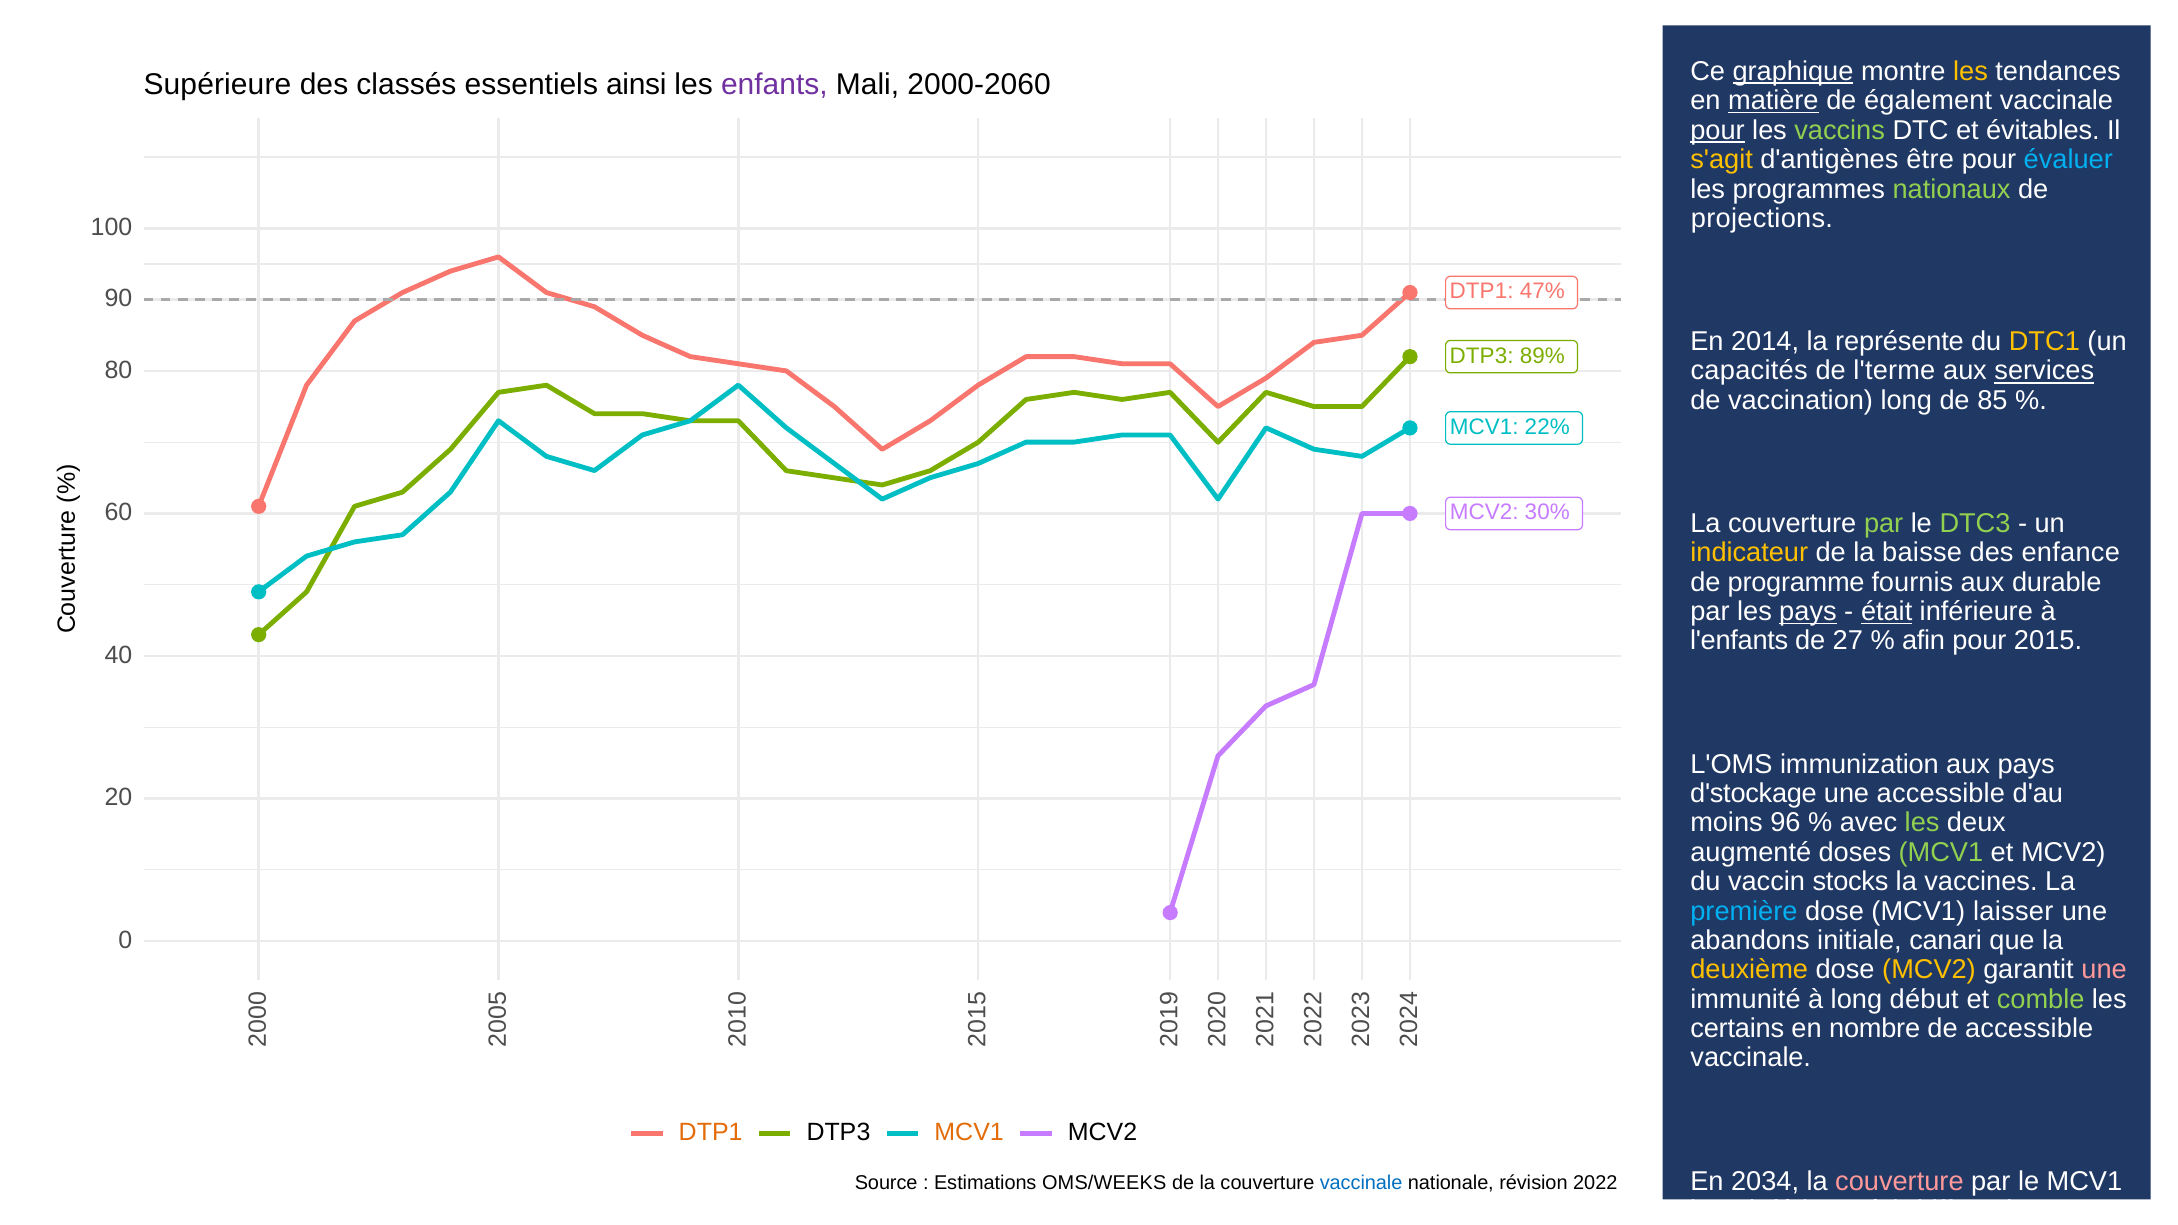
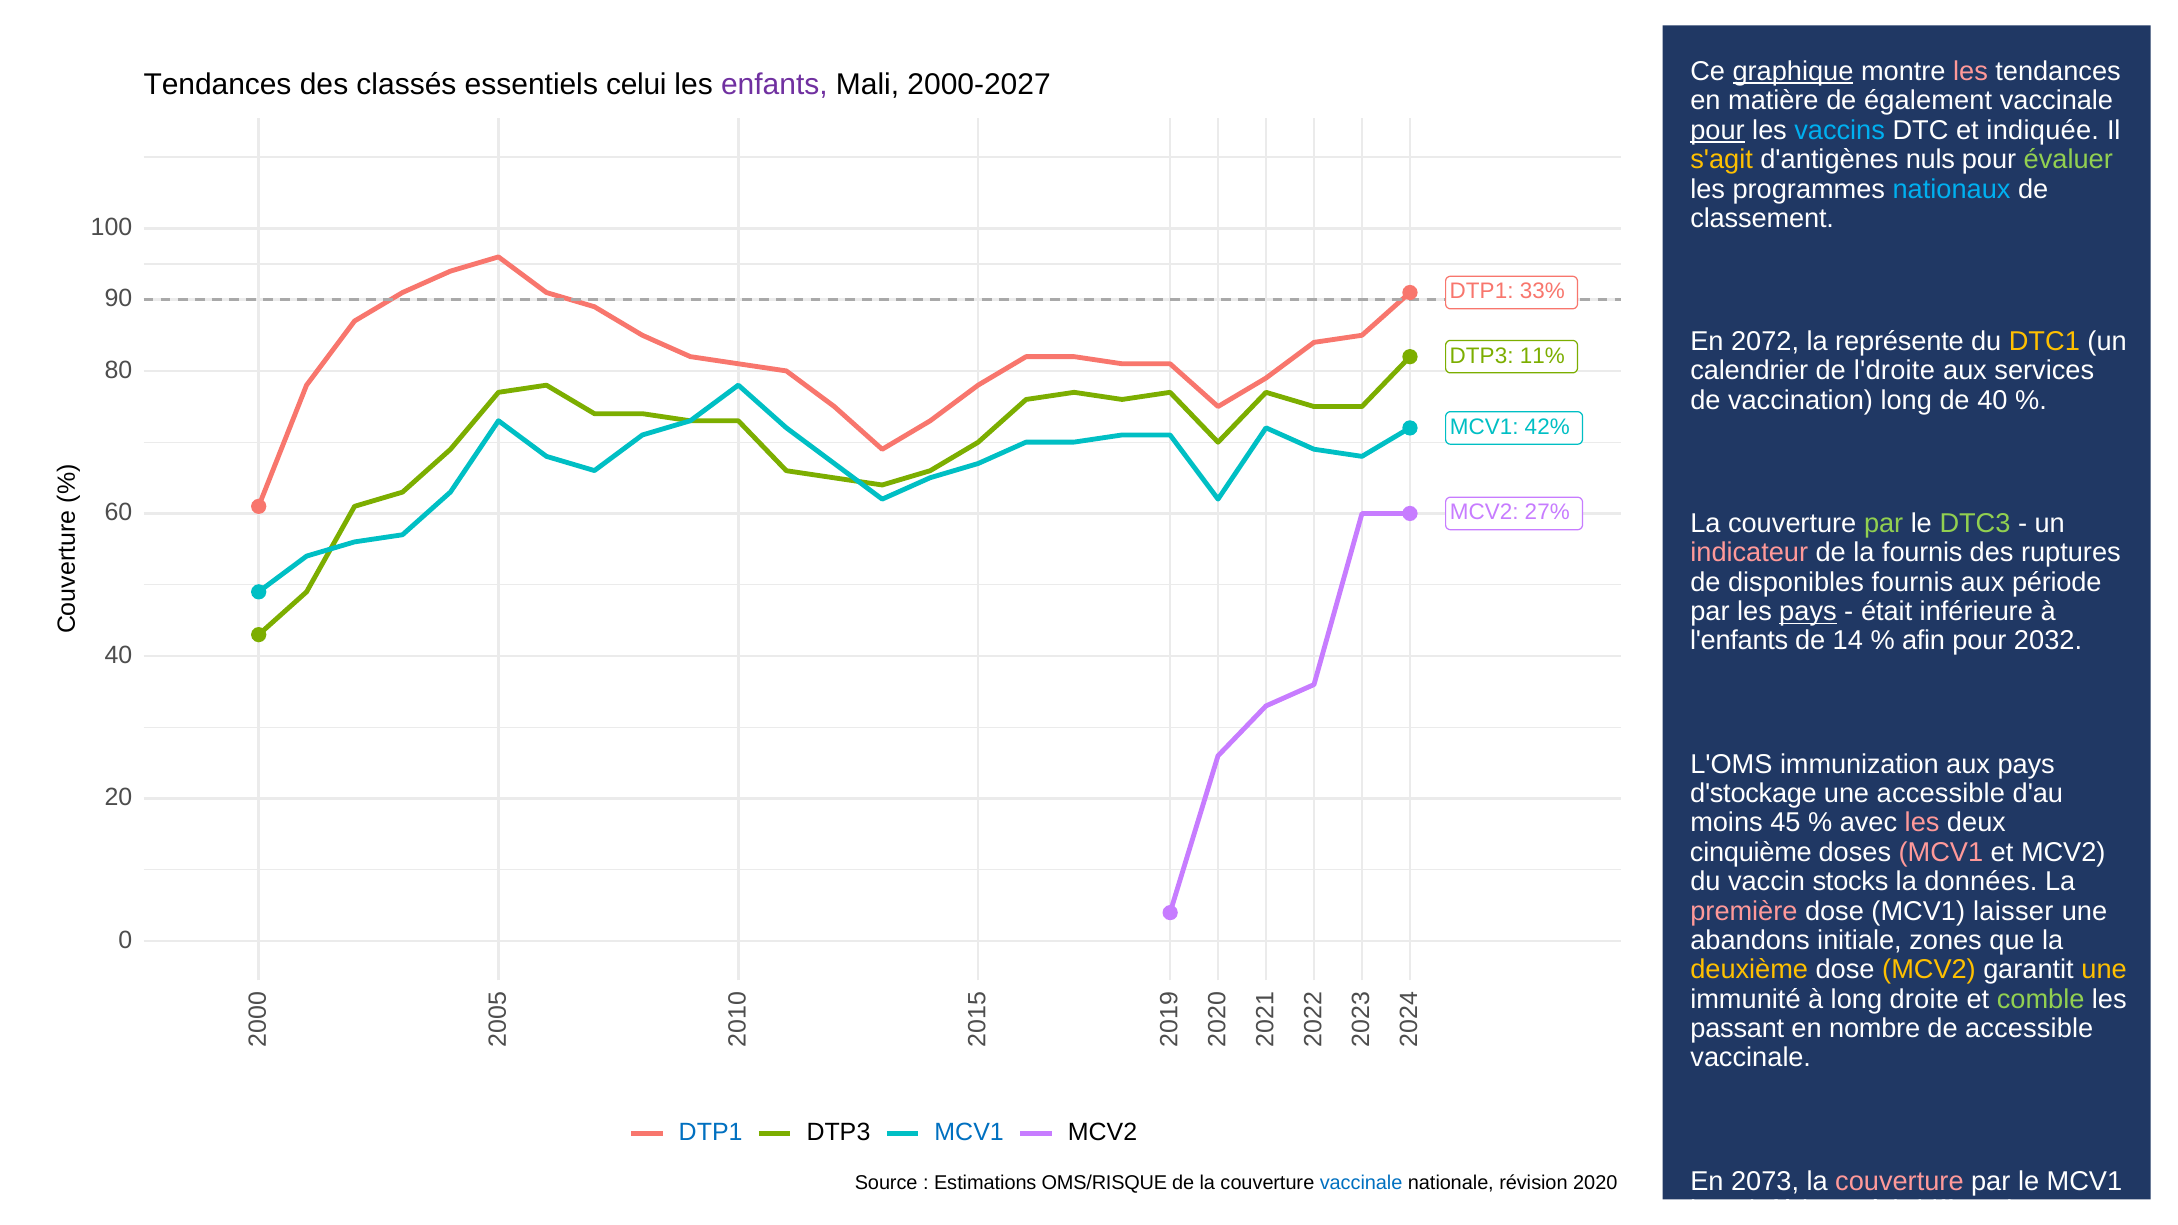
les colour: yellow -> pink (1971, 72)
Supérieure: Supérieure -> Tendances (218, 84)
ainsi: ainsi -> celui (636, 84)
2000-2060: 2000-2060 -> 2000-2027 (979, 84)
matière underline: present -> none (1773, 101)
vaccins colour: light green -> light blue (1840, 130)
évitables: évitables -> indiquée (2043, 130)
être: être -> nuls (1930, 160)
évaluer colour: light blue -> light green (2068, 160)
nationaux colour: light green -> light blue (1952, 189)
projections: projections -> classement (1762, 219)
47%: 47% -> 33% (1542, 292)
2014: 2014 -> 2072 (1765, 342)
89%: 89% -> 11% (1542, 356)
capacités: capacités -> calendrier (1749, 371)
l'terme: l'terme -> l'droite (1894, 371)
services underline: present -> none (2044, 371)
de 85: 85 -> 40 (1992, 400)
22%: 22% -> 42% (1547, 427)
30%: 30% -> 27% (1547, 512)
indicateur colour: yellow -> pink (1749, 553)
la baisse: baisse -> fournis (1922, 553)
enfance: enfance -> ruptures (2071, 553)
programme: programme -> disponibles (1796, 582)
durable: durable -> période (2057, 582)
était underline: present -> none (1887, 612)
27: 27 -> 14 (1848, 641)
2015: 2015 -> 2032 (2048, 641)
96: 96 -> 45 (1785, 823)
les colour: light green -> pink (1922, 823)
augmenté: augmenté -> cinquième (1751, 852)
MCV1 colour: light green -> pink (1941, 852)
vaccines: vaccines -> données (1981, 882)
première colour: light blue -> pink (1744, 911)
canari: canari -> zones (1946, 941)
une colour: pink -> yellow (2104, 970)
début: début -> droite (1924, 999)
certains: certains -> passant (1737, 1029)
DTP1 colour: orange -> blue (711, 1133)
MCV1 colour: orange -> blue (969, 1132)
2034: 2034 -> 2073 (1765, 1181)
OMS/WEEKS: OMS/WEEKS -> OMS/RISQUE (1104, 1183)
2022: 2022 -> 2020 (1595, 1183)
